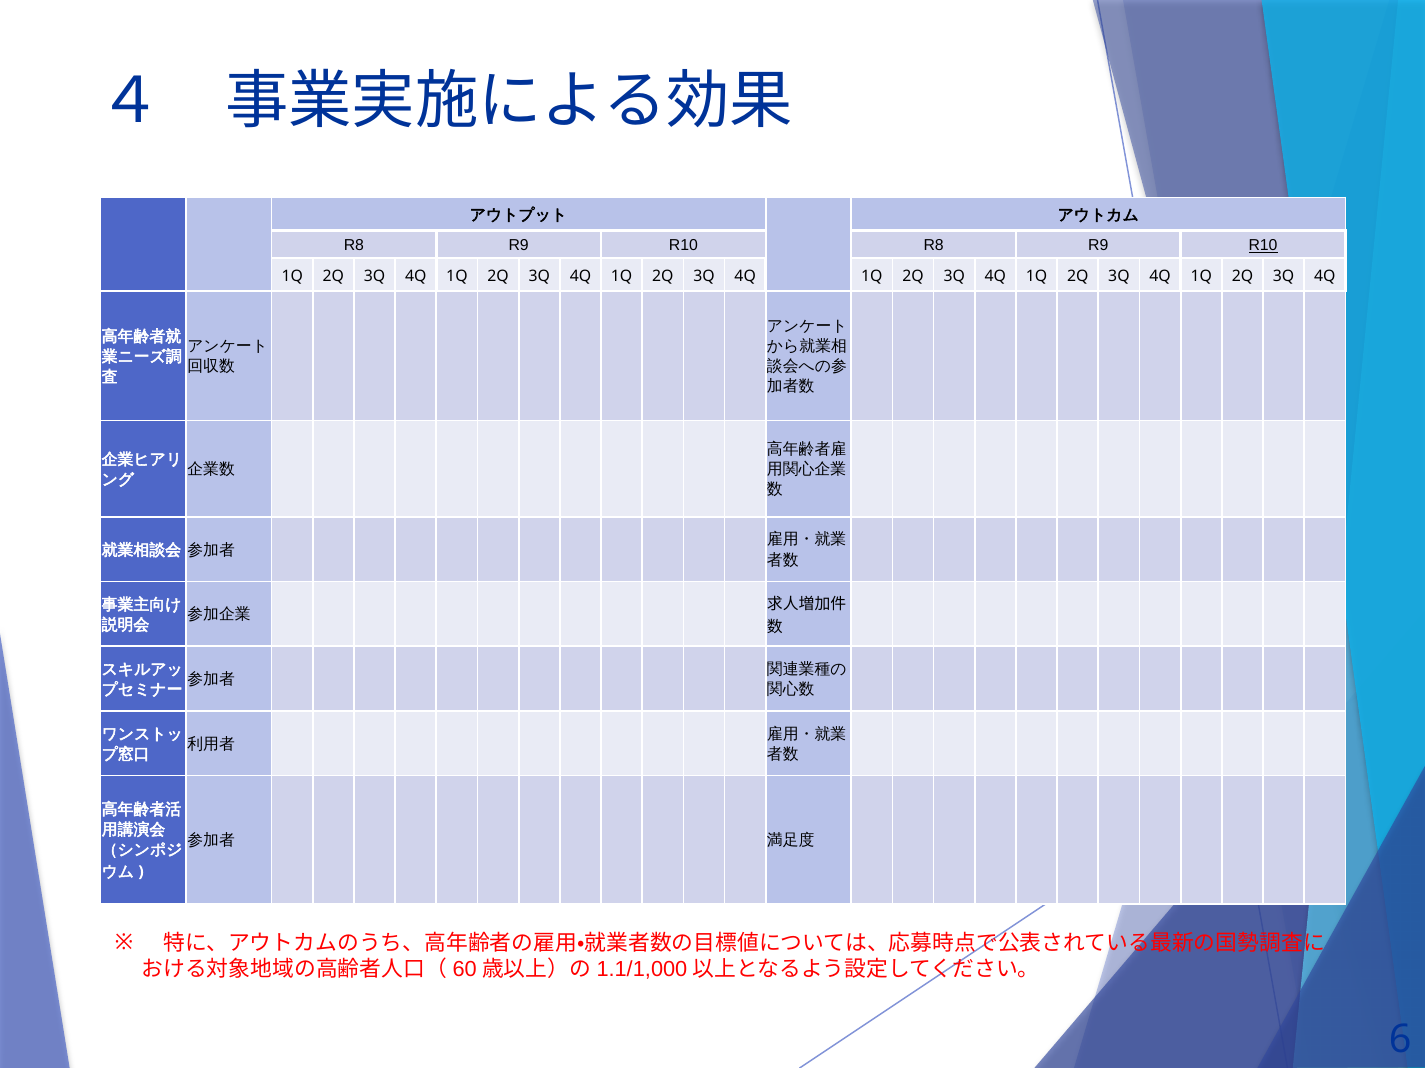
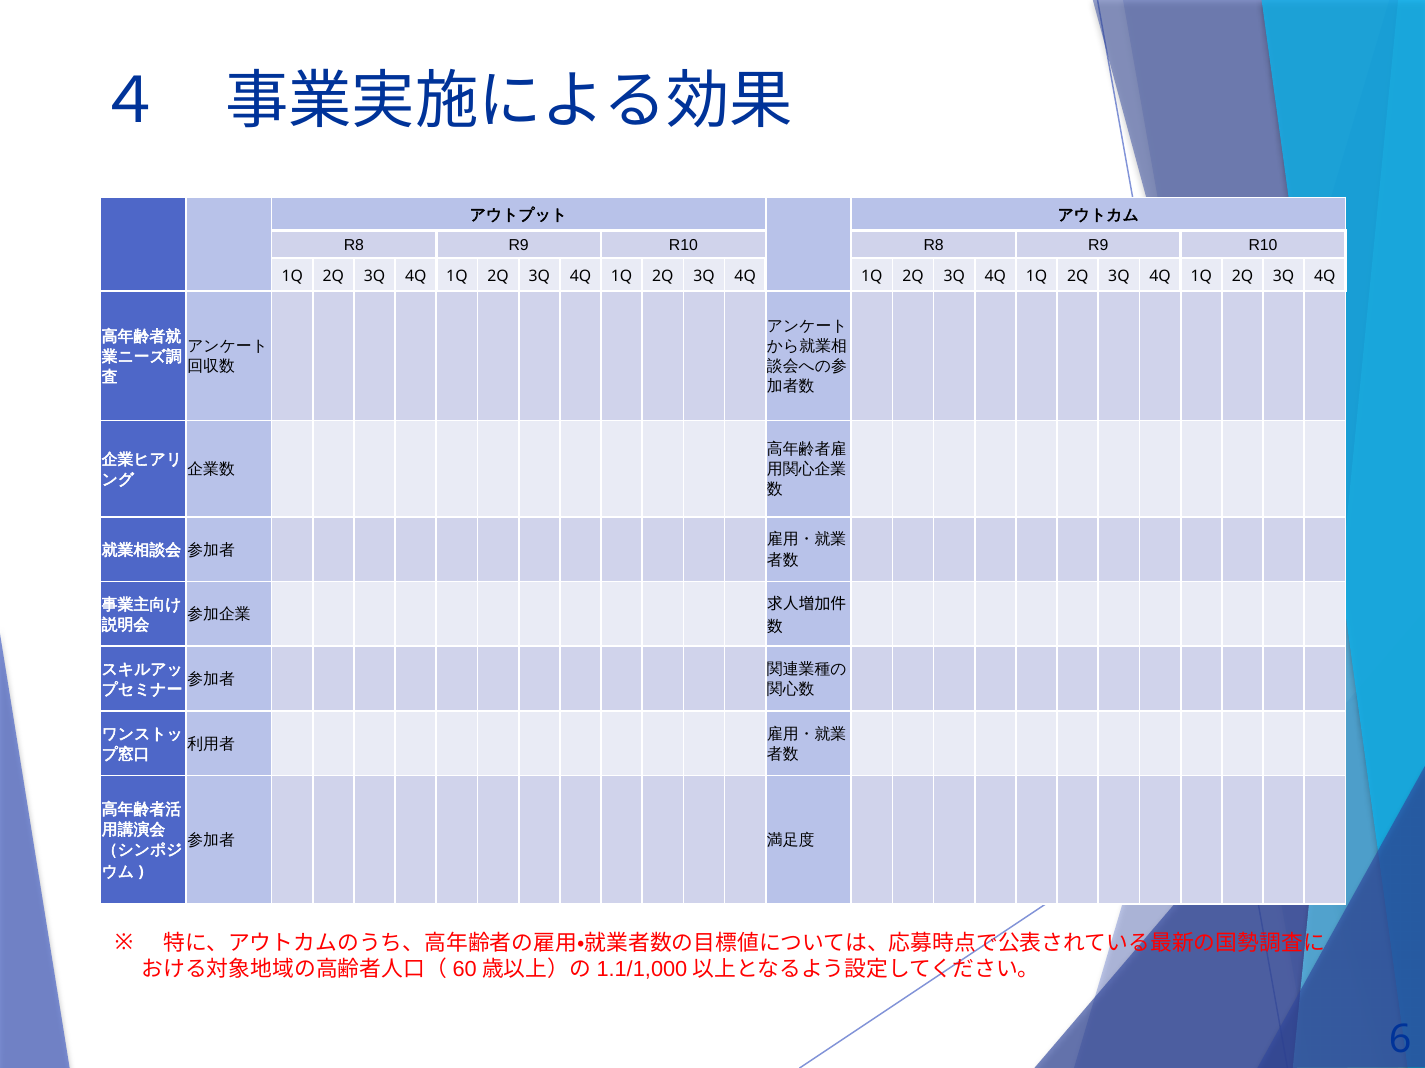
R10 underline: present -> none (1263, 245)
